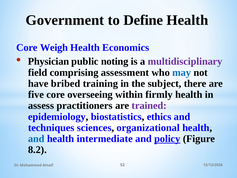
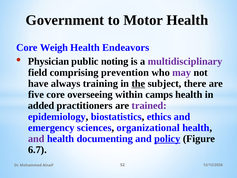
Define: Define -> Motor (143, 20)
Economics: Economics -> Endeavors (126, 48)
assessment: assessment -> prevention (125, 72)
may colour: blue -> purple (182, 72)
bribed: bribed -> always (66, 83)
the underline: none -> present (138, 83)
firmly: firmly -> camps (159, 94)
assess: assess -> added (41, 105)
techniques: techniques -> emergency (51, 128)
and colour: blue -> purple (36, 139)
intermediate: intermediate -> documenting (105, 139)
8.2: 8.2 -> 6.7 (37, 150)
